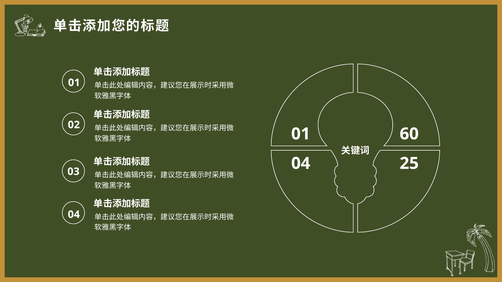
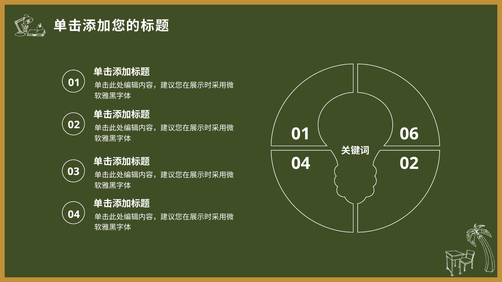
60: 60 -> 06 (409, 134)
04 25: 25 -> 02 (409, 164)
